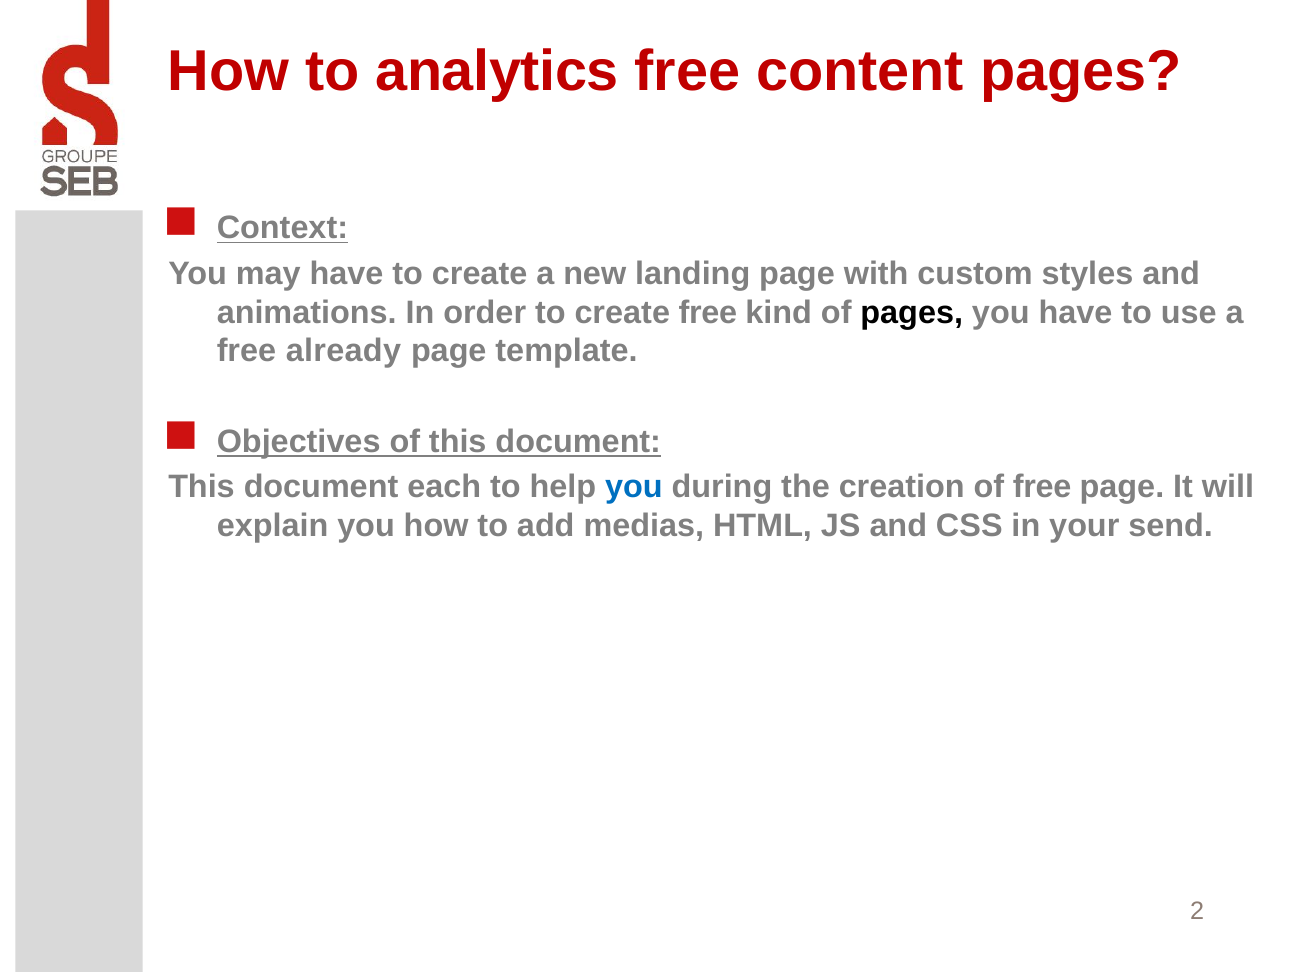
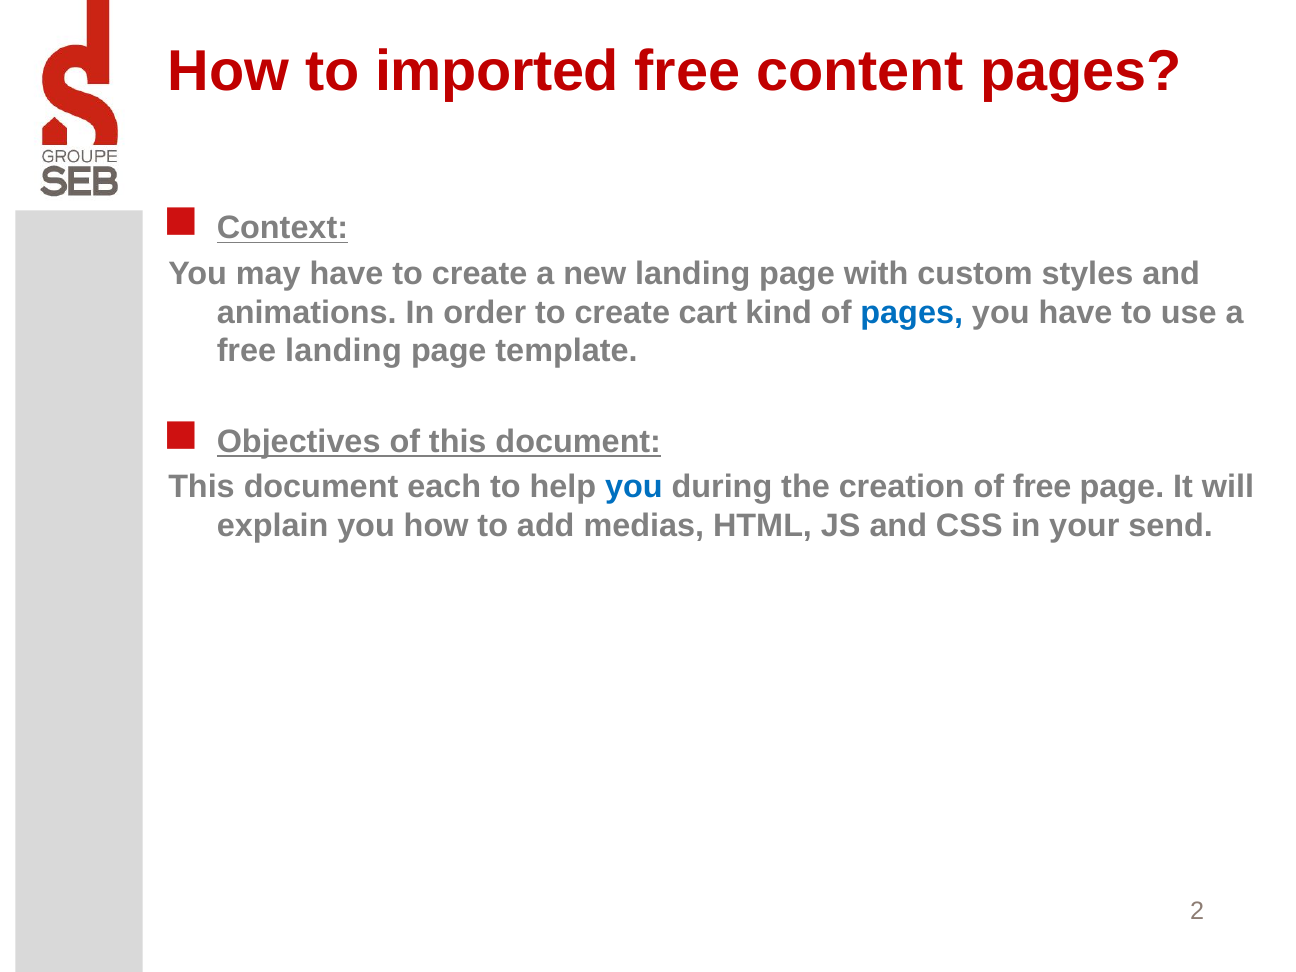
analytics: analytics -> imported (497, 72)
create free: free -> cart (708, 312)
pages colour: black -> blue (912, 312)
free already: already -> landing (343, 351)
